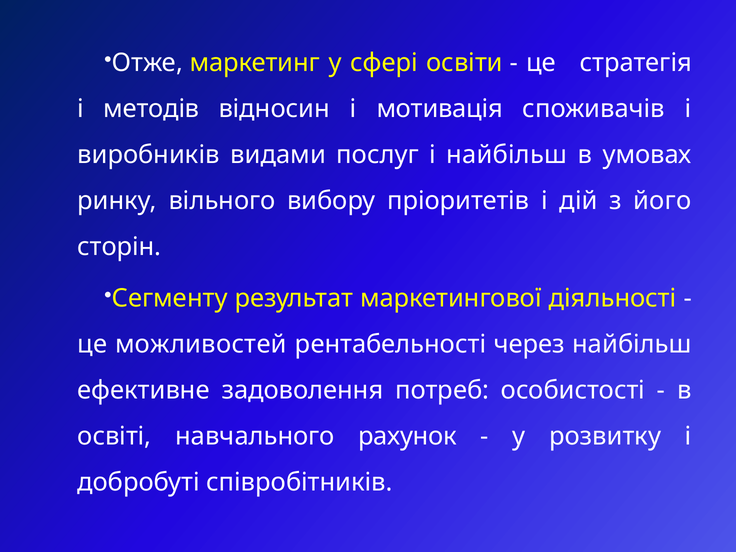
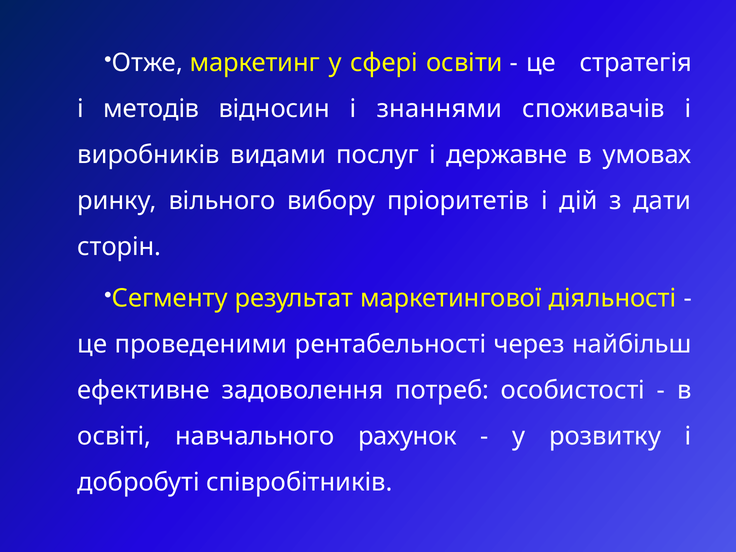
мотивація: мотивація -> знаннями (439, 109)
і найбільш: найбільш -> державне (507, 155)
його: його -> дати (662, 201)
можливостей: можливостей -> проведеними (201, 344)
